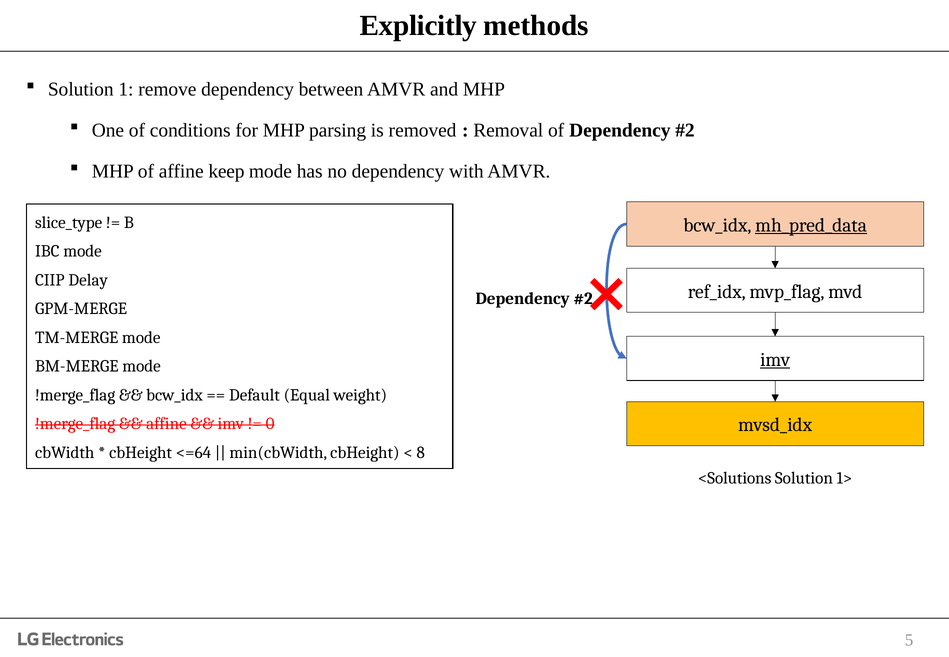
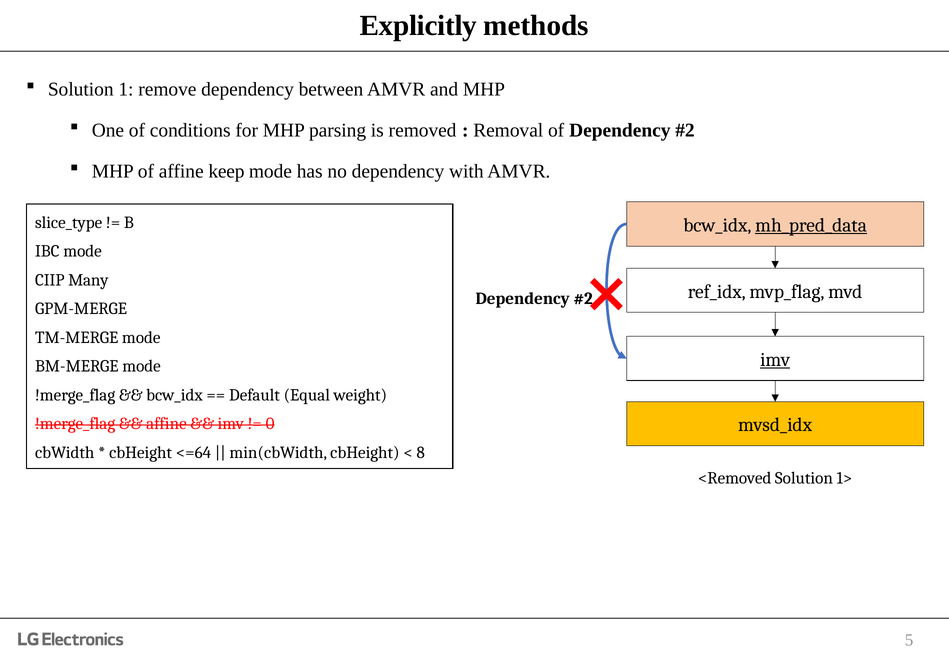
Delay: Delay -> Many (88, 280)
<Solutions: <Solutions -> <Removed (735, 478)
